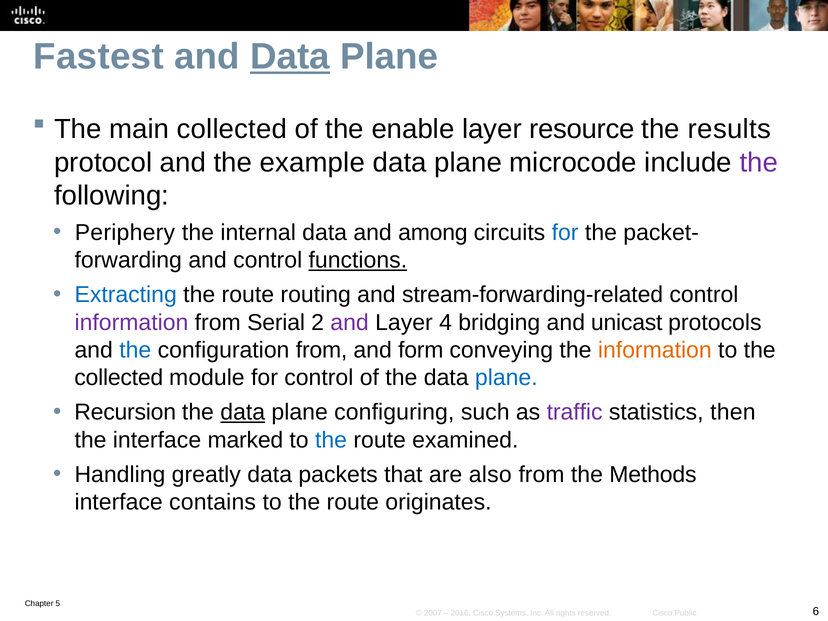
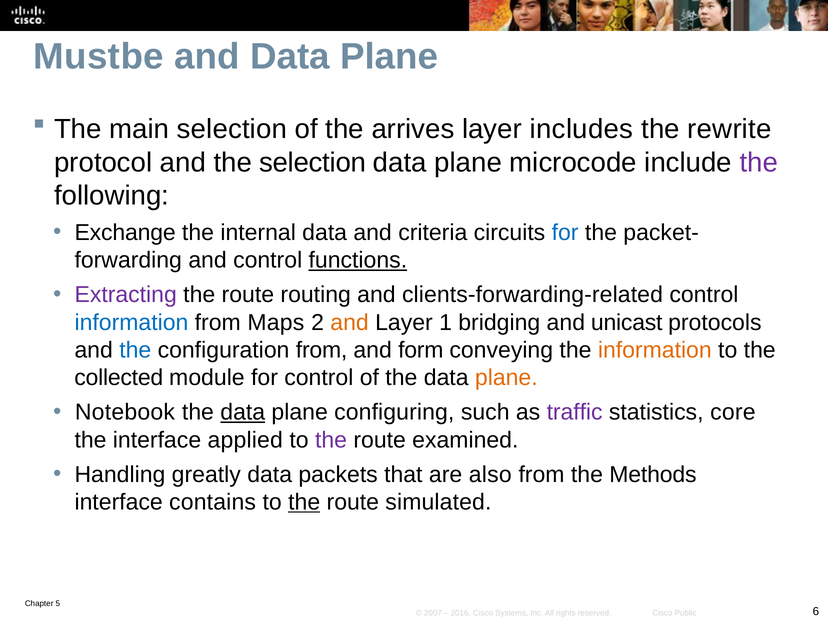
Fastest: Fastest -> Mustbe (99, 57)
Data underline: present -> none (290, 57)
main collected: collected -> selection (232, 129)
enable: enable -> arrives (413, 129)
resource: resource -> includes (582, 129)
results: results -> rewrite (729, 129)
the example: example -> selection (313, 162)
Periphery: Periphery -> Exchange (125, 233)
among: among -> criteria (433, 233)
Extracting colour: blue -> purple (126, 295)
stream-forwarding-related: stream-forwarding-related -> clients-forwarding-related (532, 295)
information colour: purple -> blue (131, 322)
Serial: Serial -> Maps (276, 322)
and colour: purple -> orange (350, 322)
4: 4 -> 1 (446, 322)
plane colour: blue -> orange (506, 378)
Recursion: Recursion -> Notebook (125, 412)
then: then -> core (733, 412)
marked: marked -> applied (245, 440)
the colour: blue -> purple (331, 440)
the underline: none -> present (304, 502)
originates: originates -> simulated (438, 502)
